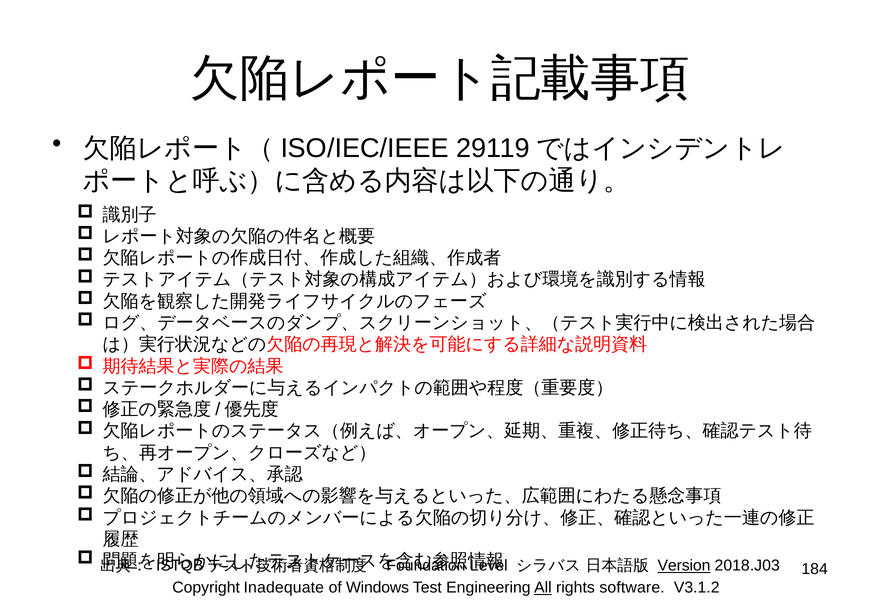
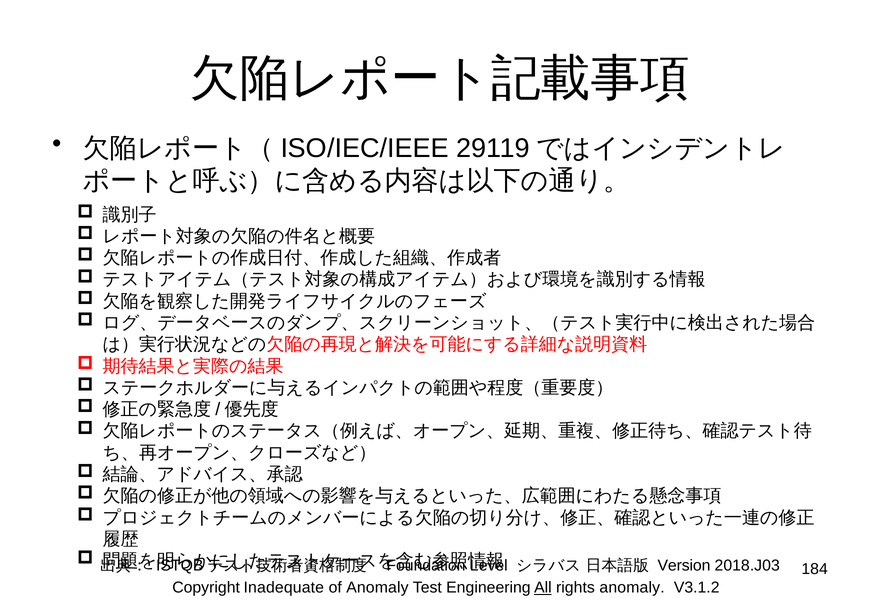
Version underline: present -> none (684, 566)
of Windows: Windows -> Anomaly (377, 588)
rights software: software -> anomaly (632, 588)
